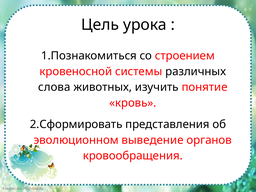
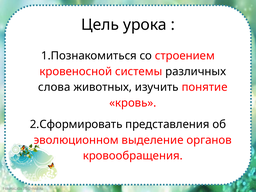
выведение: выведение -> выделение (153, 140)
